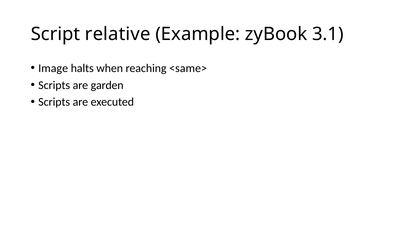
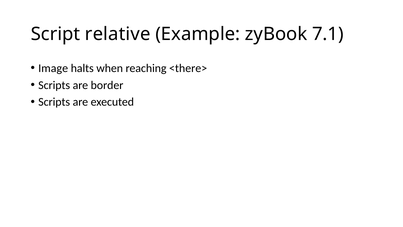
3.1: 3.1 -> 7.1 (328, 34)
<same>: <same> -> <there> (188, 68)
garden: garden -> border (107, 85)
